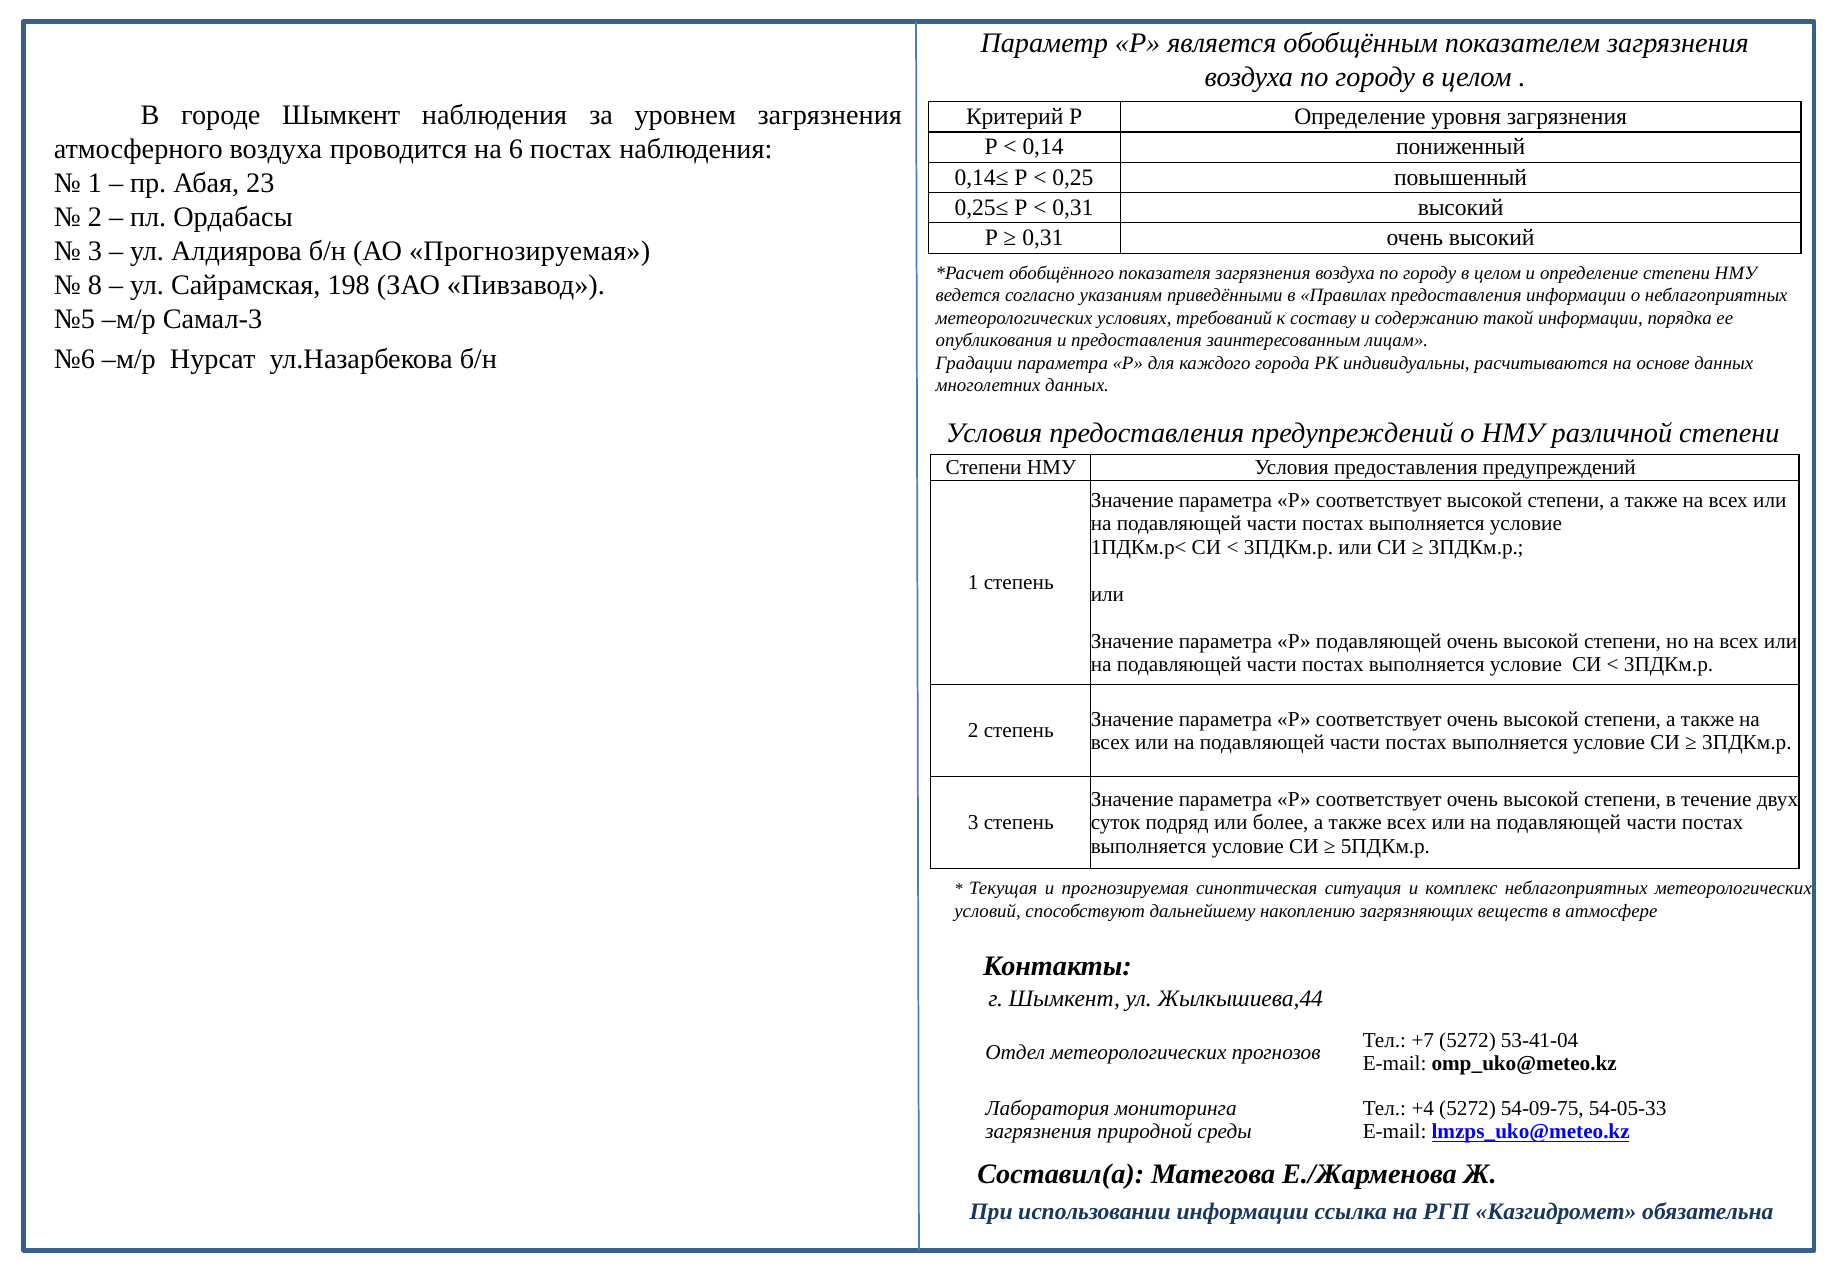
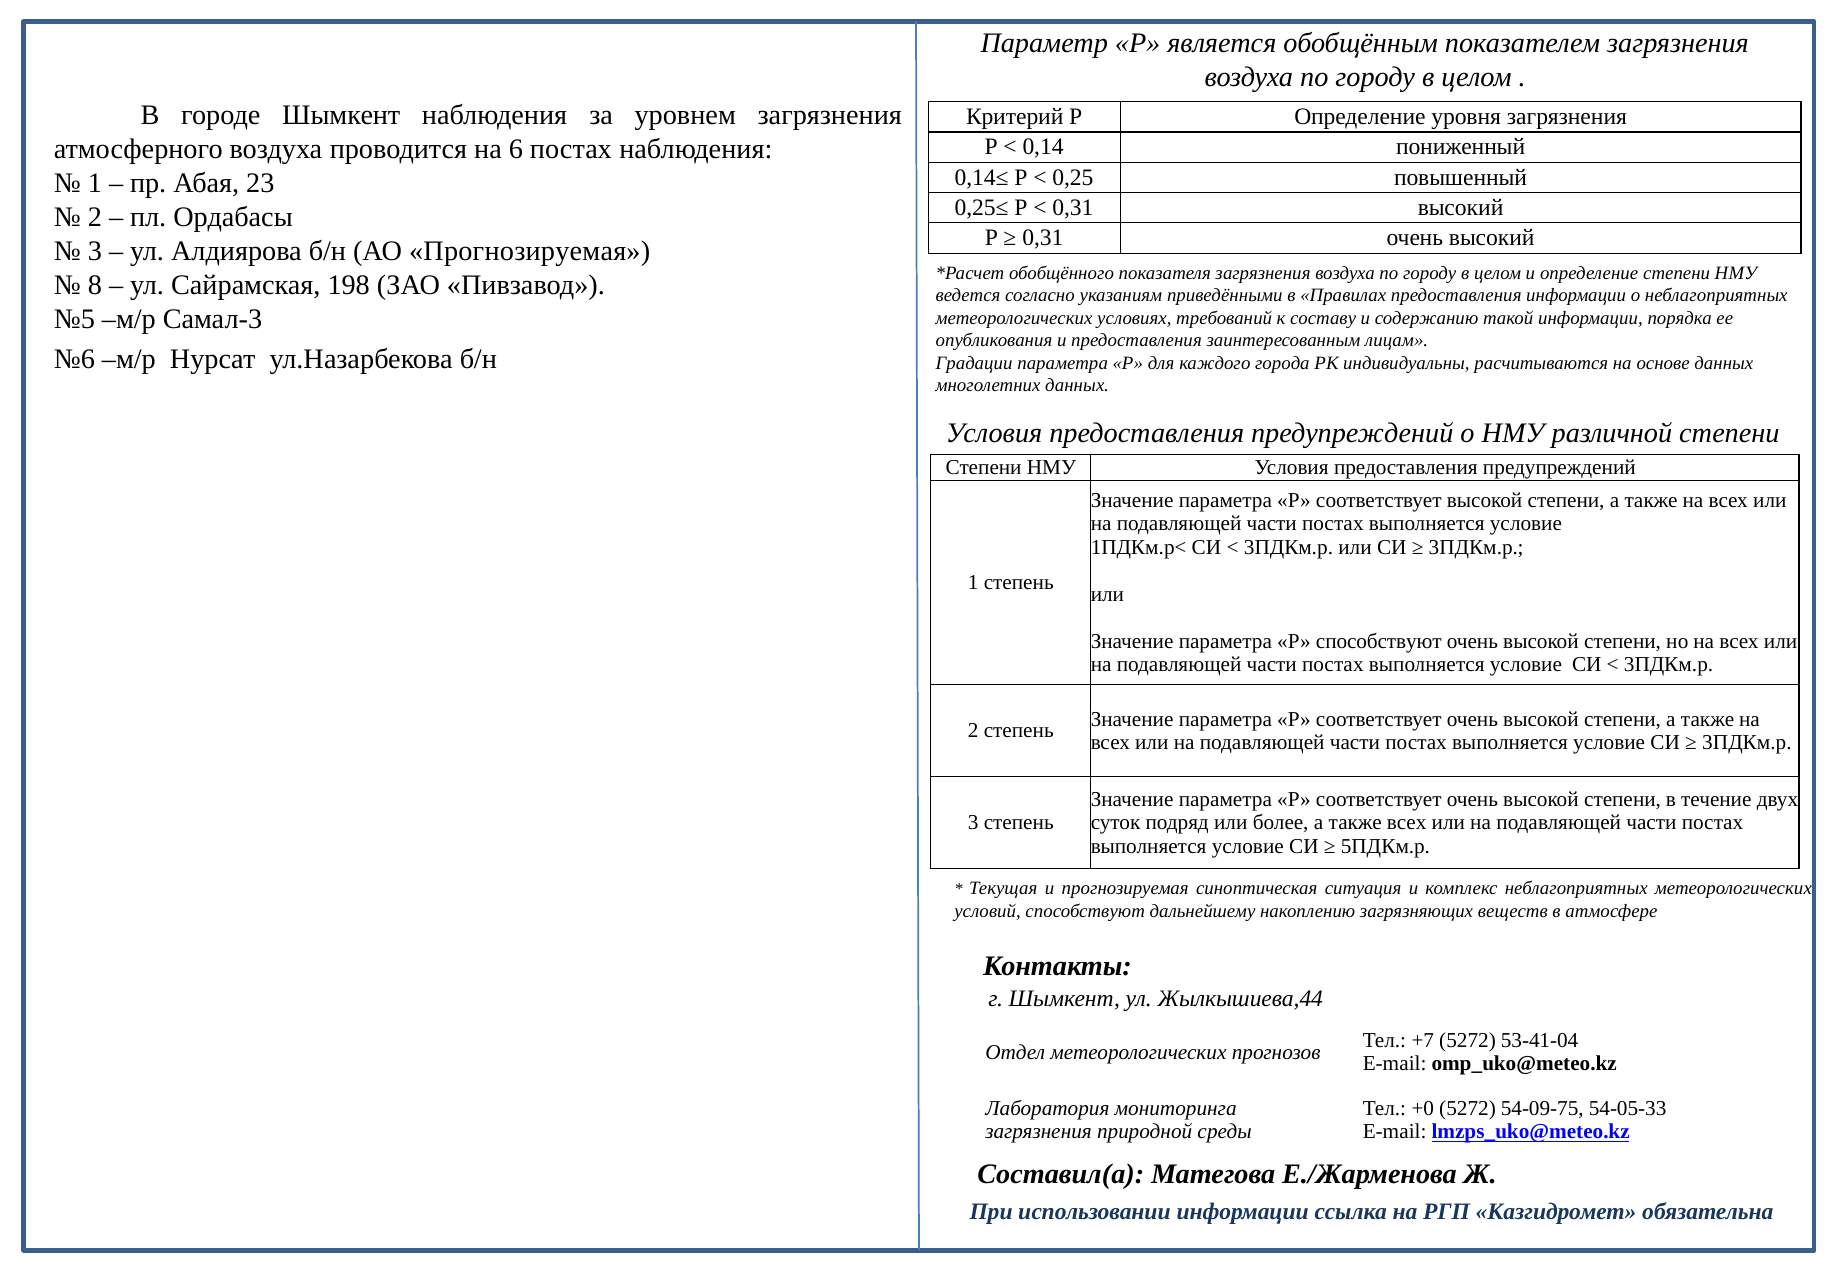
Р подавляющей: подавляющей -> способствуют (1379, 642)
+4: +4 -> +0 (1423, 1109)
